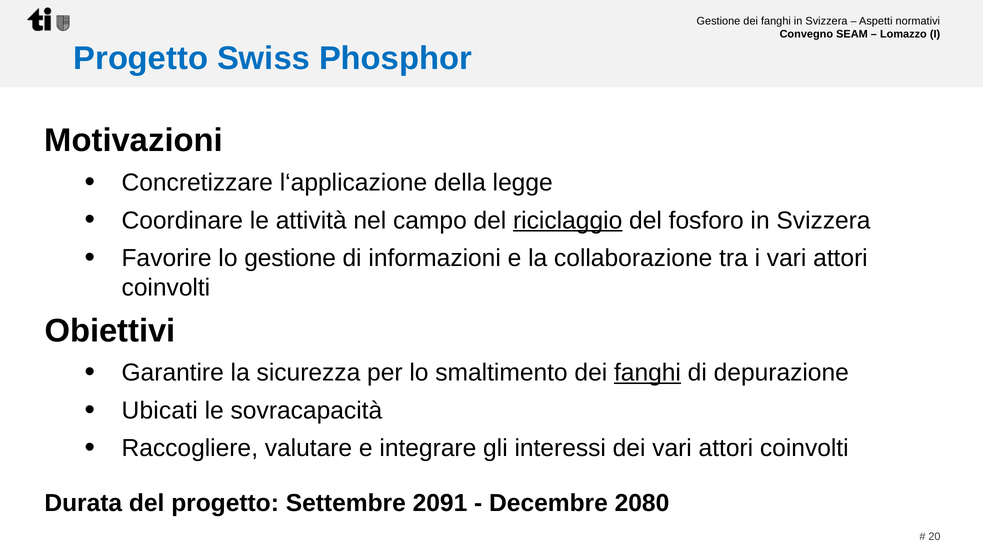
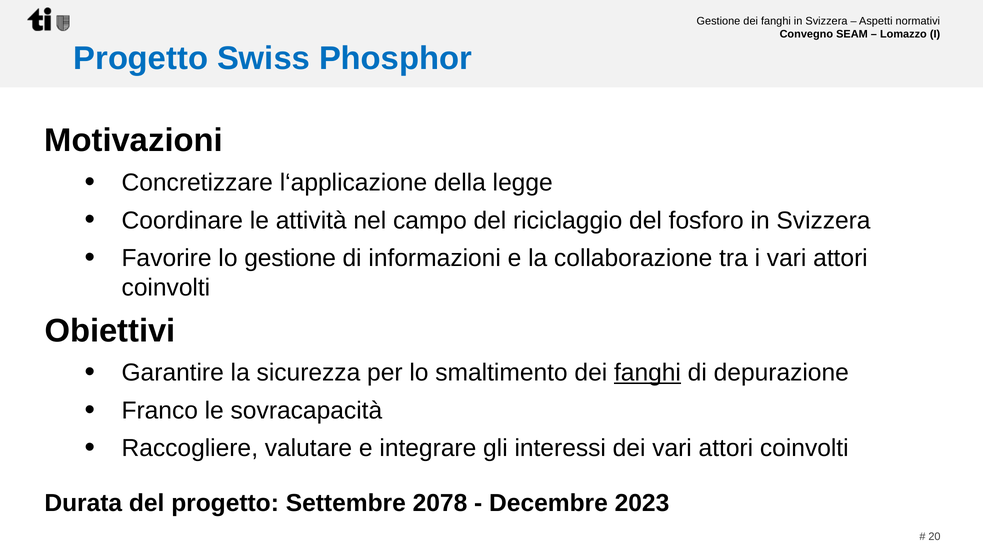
riciclaggio underline: present -> none (568, 220)
Ubicati: Ubicati -> Franco (160, 410)
2091: 2091 -> 2078 (440, 503)
2080: 2080 -> 2023 (642, 503)
